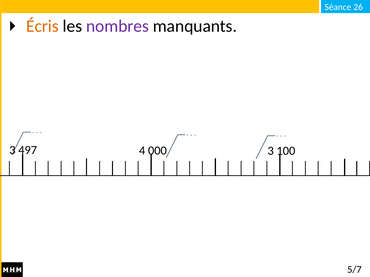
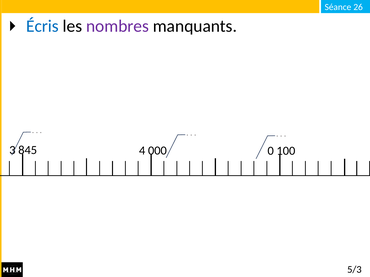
Écris colour: orange -> blue (42, 26)
497: 497 -> 845 (28, 150)
000 3: 3 -> 0 (271, 151)
5/7: 5/7 -> 5/3 (354, 270)
